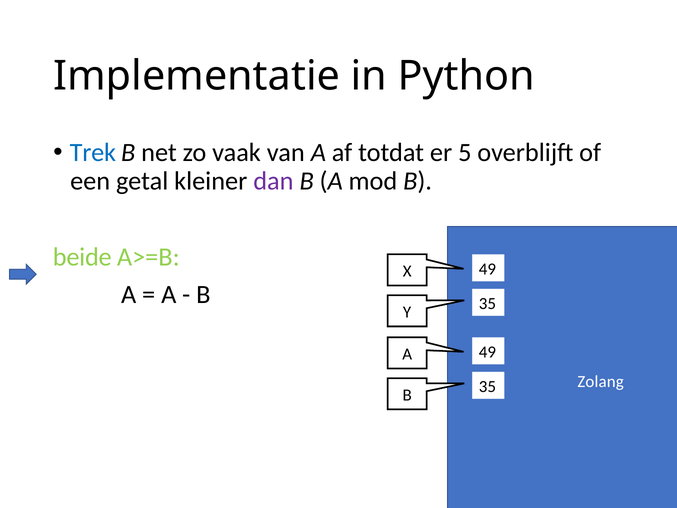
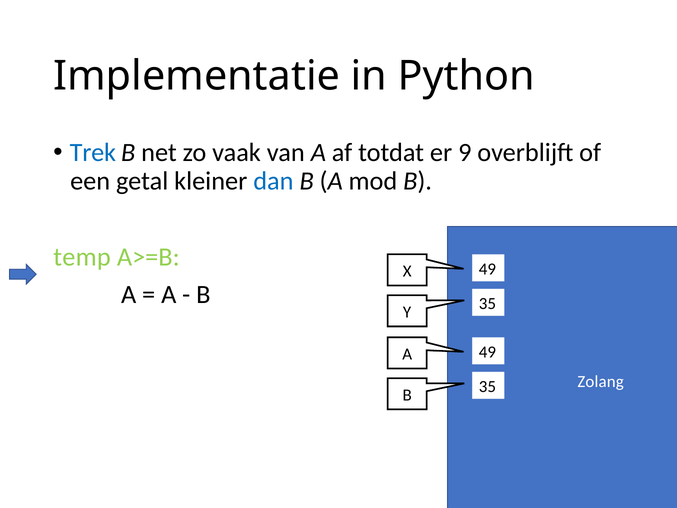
5: 5 -> 9 (465, 153)
dan colour: purple -> blue (273, 181)
beide: beide -> temp (82, 257)
